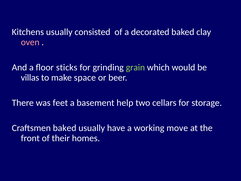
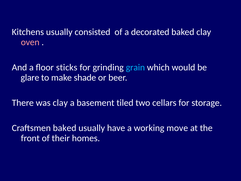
grain colour: light green -> light blue (135, 67)
villas: villas -> glare (30, 77)
space: space -> shade (85, 77)
was feet: feet -> clay (60, 103)
help: help -> tiled (125, 103)
